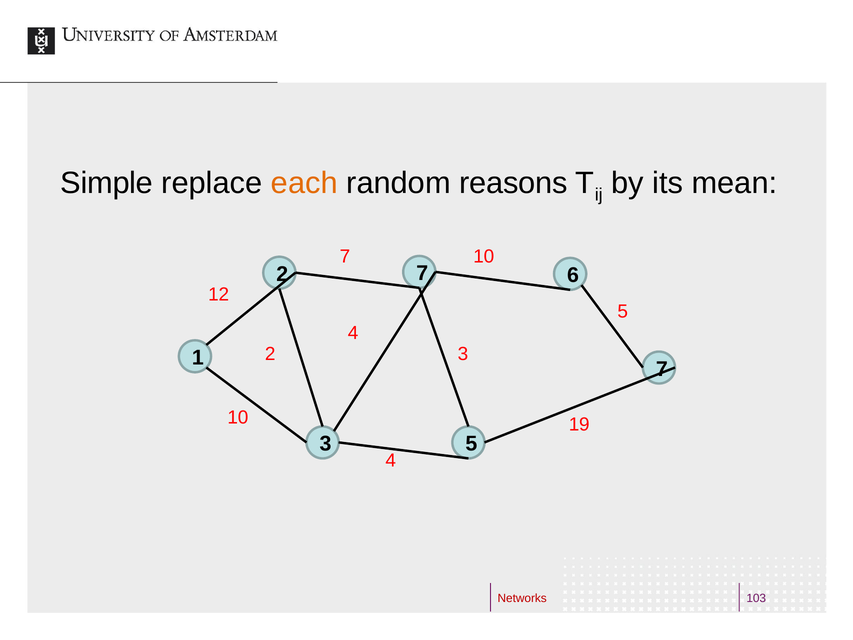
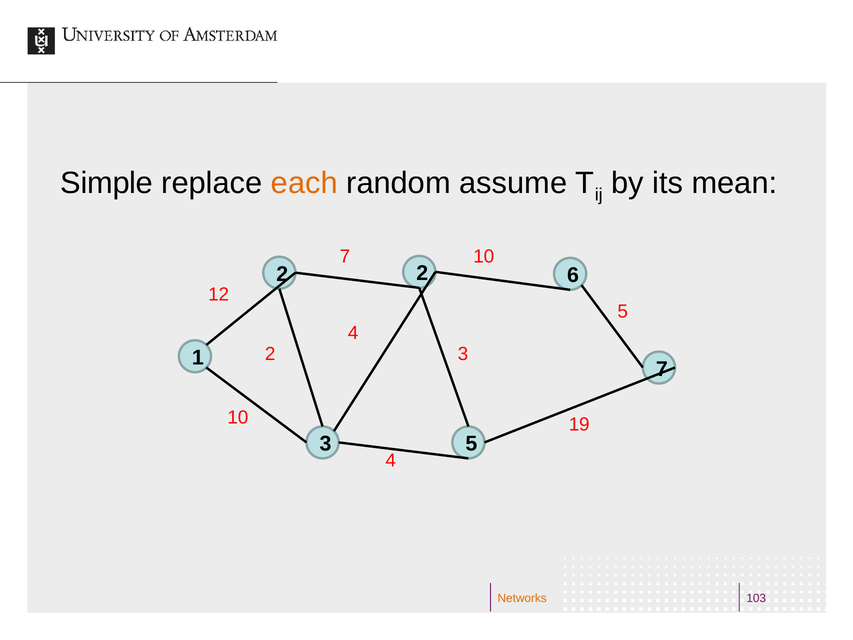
reasons: reasons -> assume (513, 183)
2 7: 7 -> 2 (422, 273)
Networks colour: red -> orange (522, 598)
